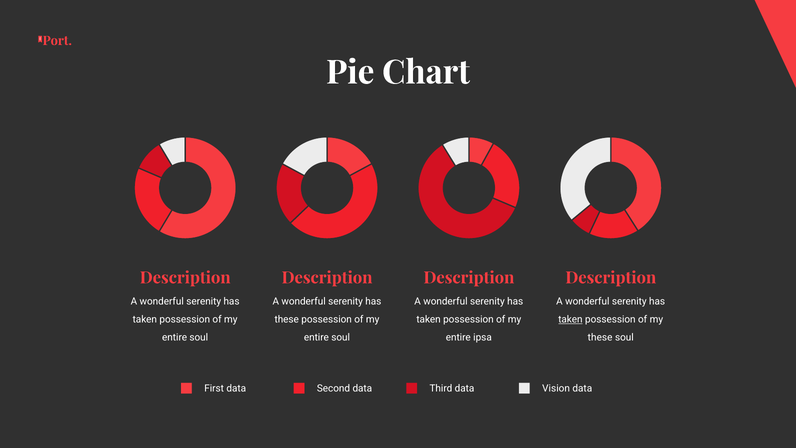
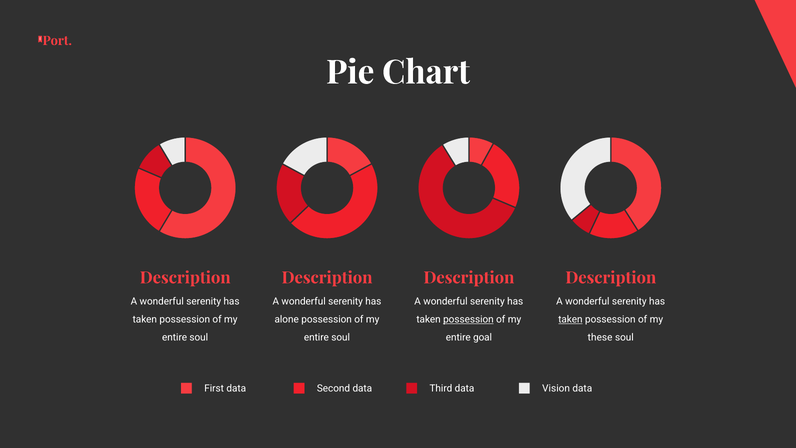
these: these -> alone (287, 319)
possession underline: none -> present (468, 319)
ipsa: ipsa -> goal (483, 337)
